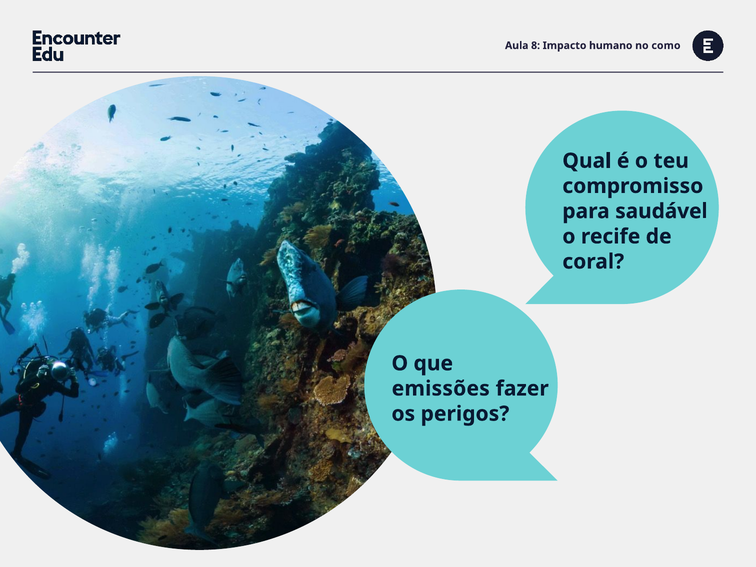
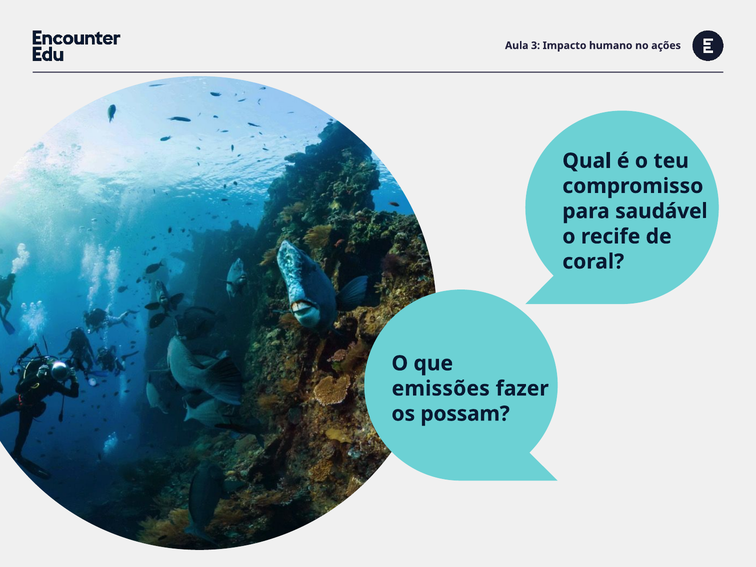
8: 8 -> 3 (536, 46)
como: como -> ações (666, 46)
perigos: perigos -> possam (465, 414)
